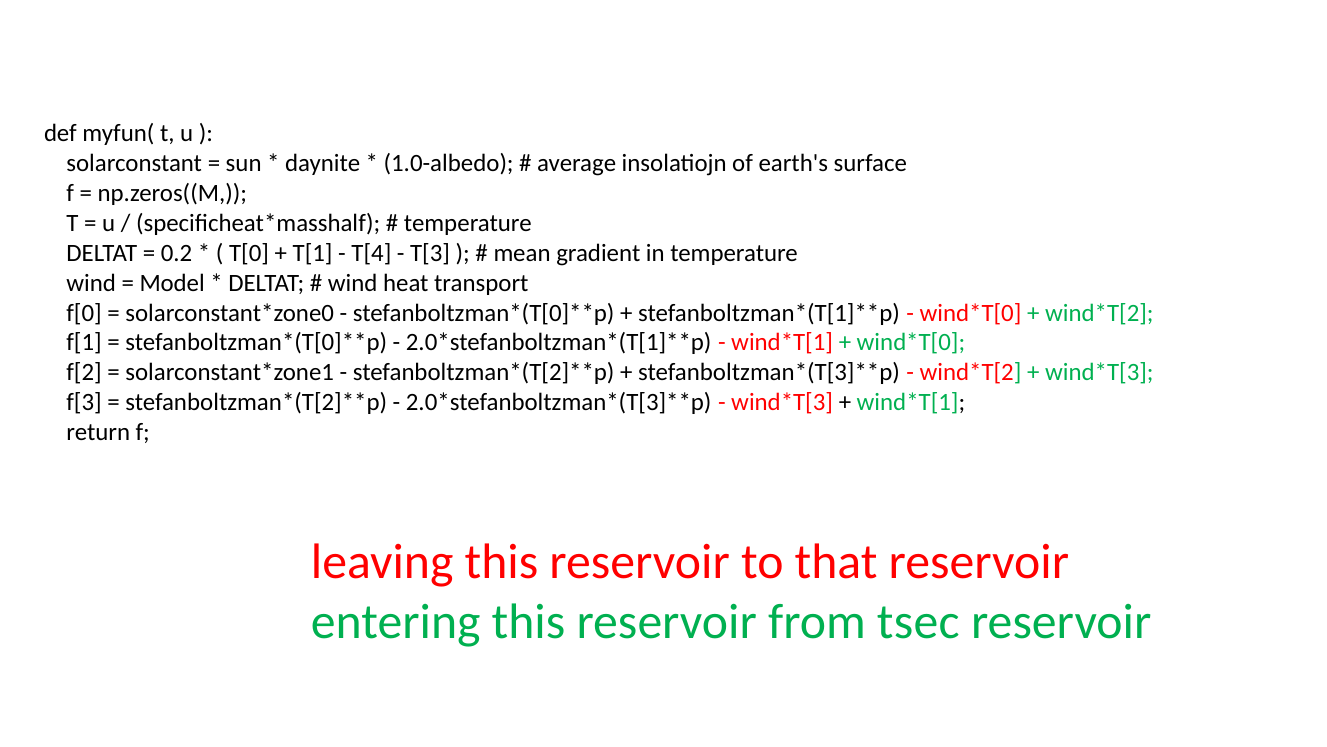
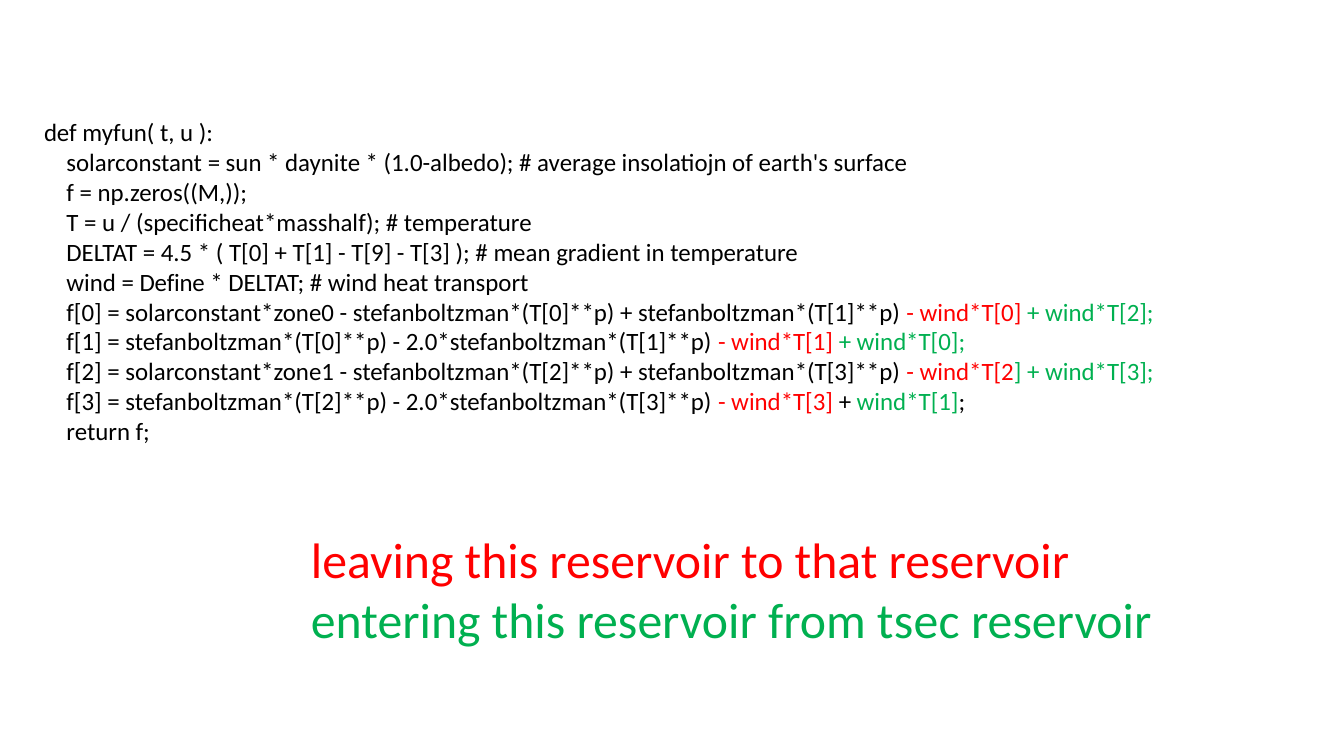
0.2: 0.2 -> 4.5 (177, 253)
T[4: T[4 -> T[9 (371, 253)
Model: Model -> Define (172, 283)
